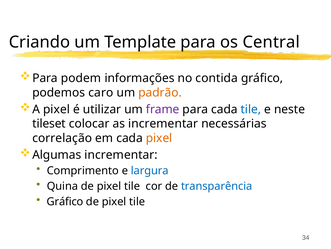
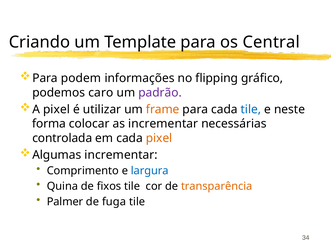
contida: contida -> flipping (217, 78)
padrão colour: orange -> purple (160, 92)
frame colour: purple -> orange (163, 109)
tileset: tileset -> forma (49, 123)
correlação: correlação -> controlada (62, 138)
Quina de pixel: pixel -> fixos (109, 186)
transparência colour: blue -> orange (217, 186)
Gráfico: Gráfico -> Palmer (65, 201)
pixel: pixel -> fuga (114, 201)
